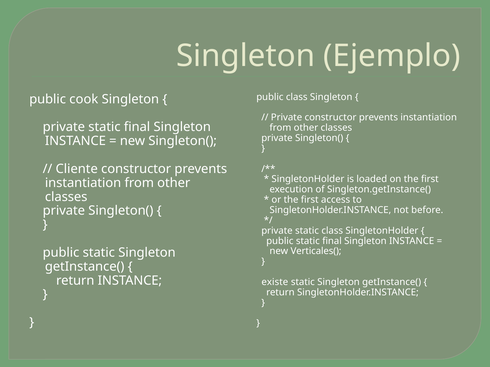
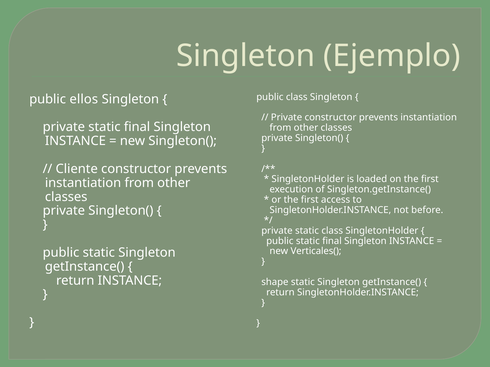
cook: cook -> ellos (84, 99)
existe: existe -> shape (275, 282)
